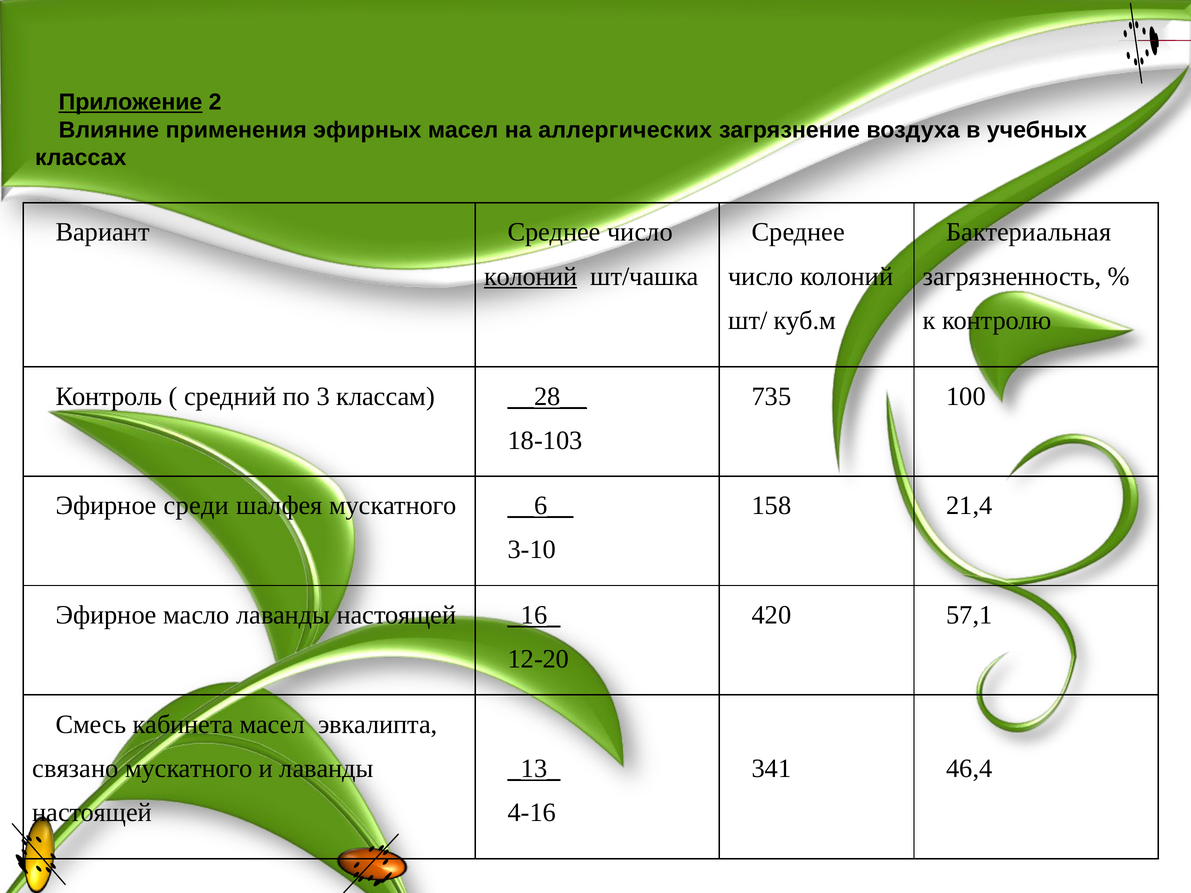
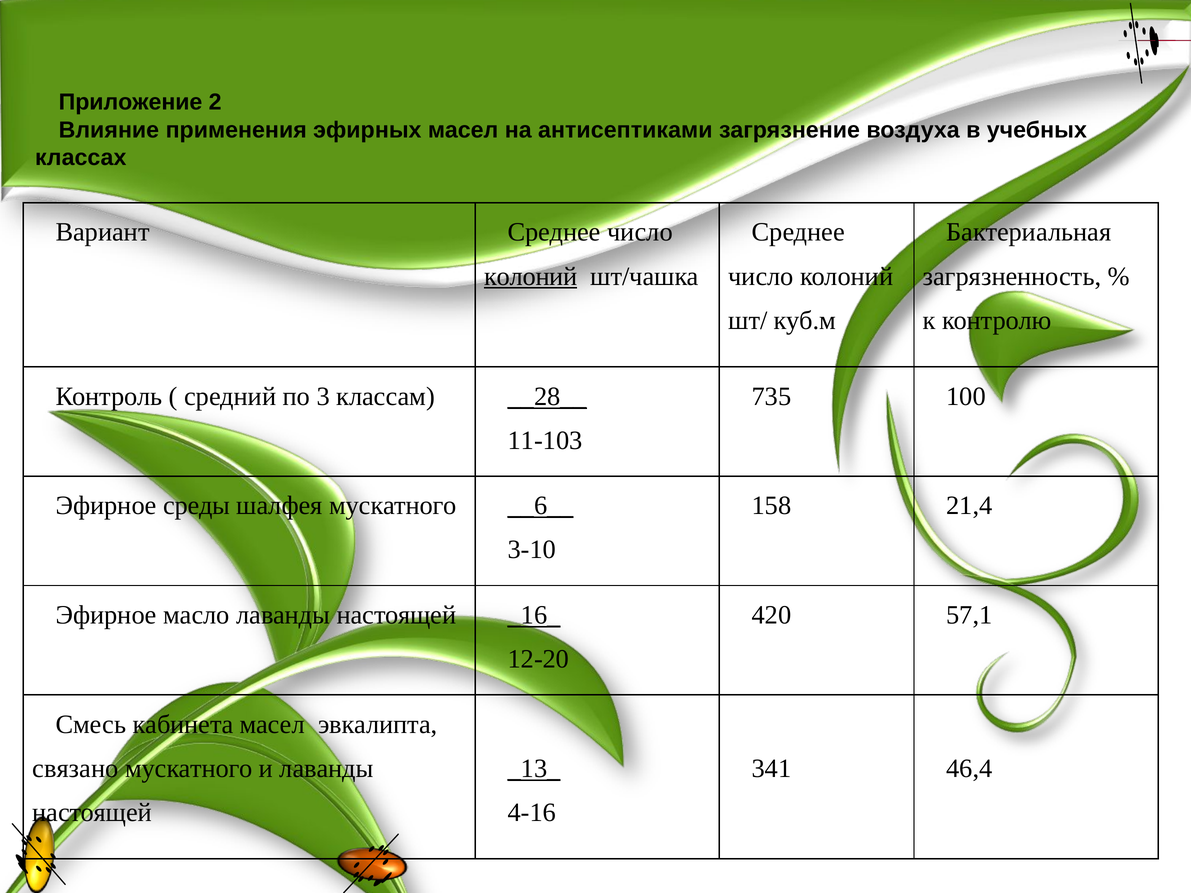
Приложение underline: present -> none (131, 102)
аллергических: аллергических -> антисептиками (625, 130)
18-103: 18-103 -> 11-103 (545, 441)
среди: среди -> среды (197, 506)
